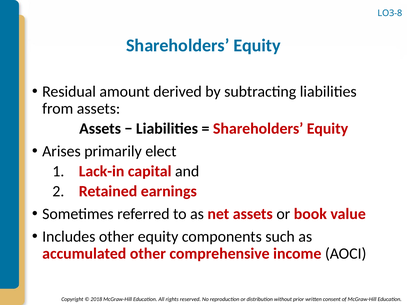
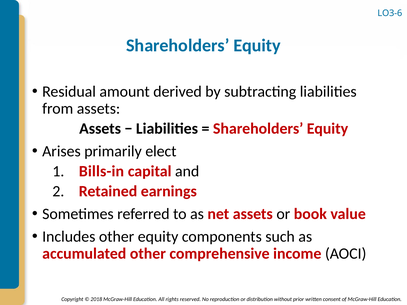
LO3-8: LO3-8 -> LO3-6 (390, 13)
Lack-in: Lack-in -> Bills-in (101, 171)
